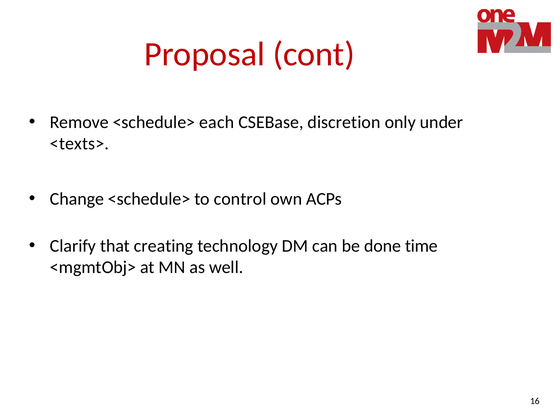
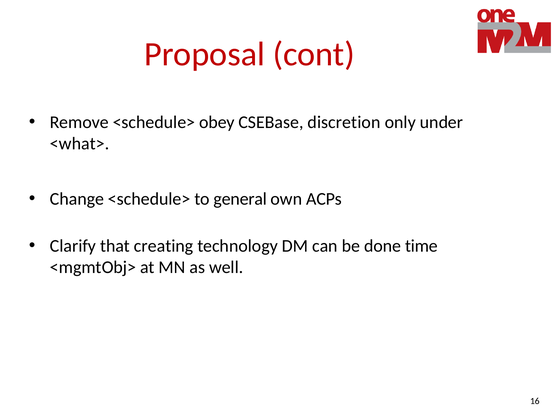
each: each -> obey (217, 122)
<texts>: <texts> -> <what> (80, 144)
control: control -> general (240, 199)
